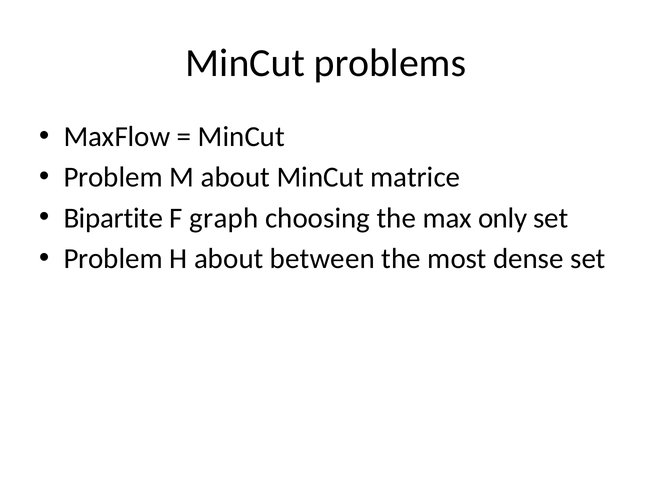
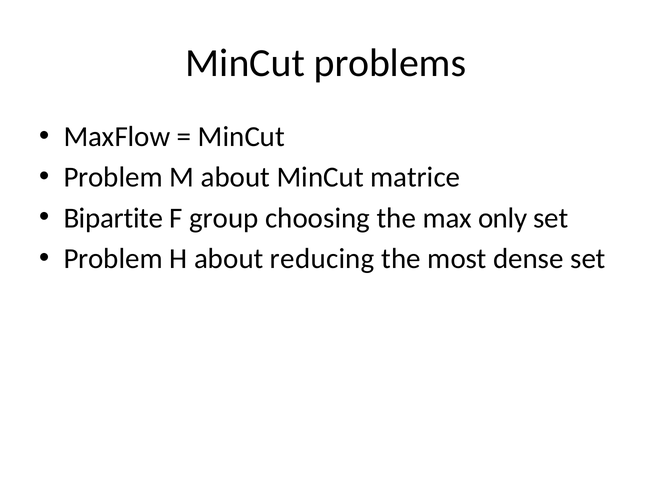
graph: graph -> group (224, 218)
between: between -> reducing (322, 259)
